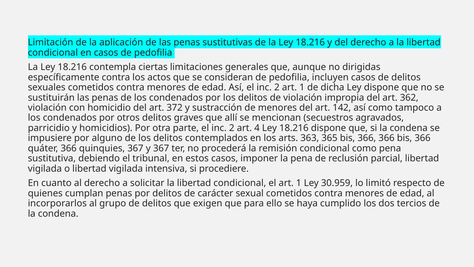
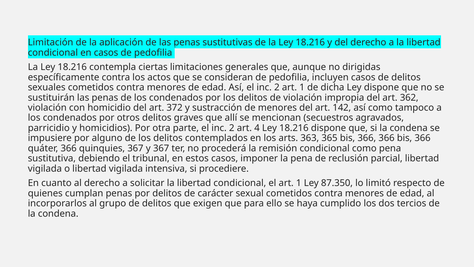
30.959: 30.959 -> 87.350 (337, 183)
